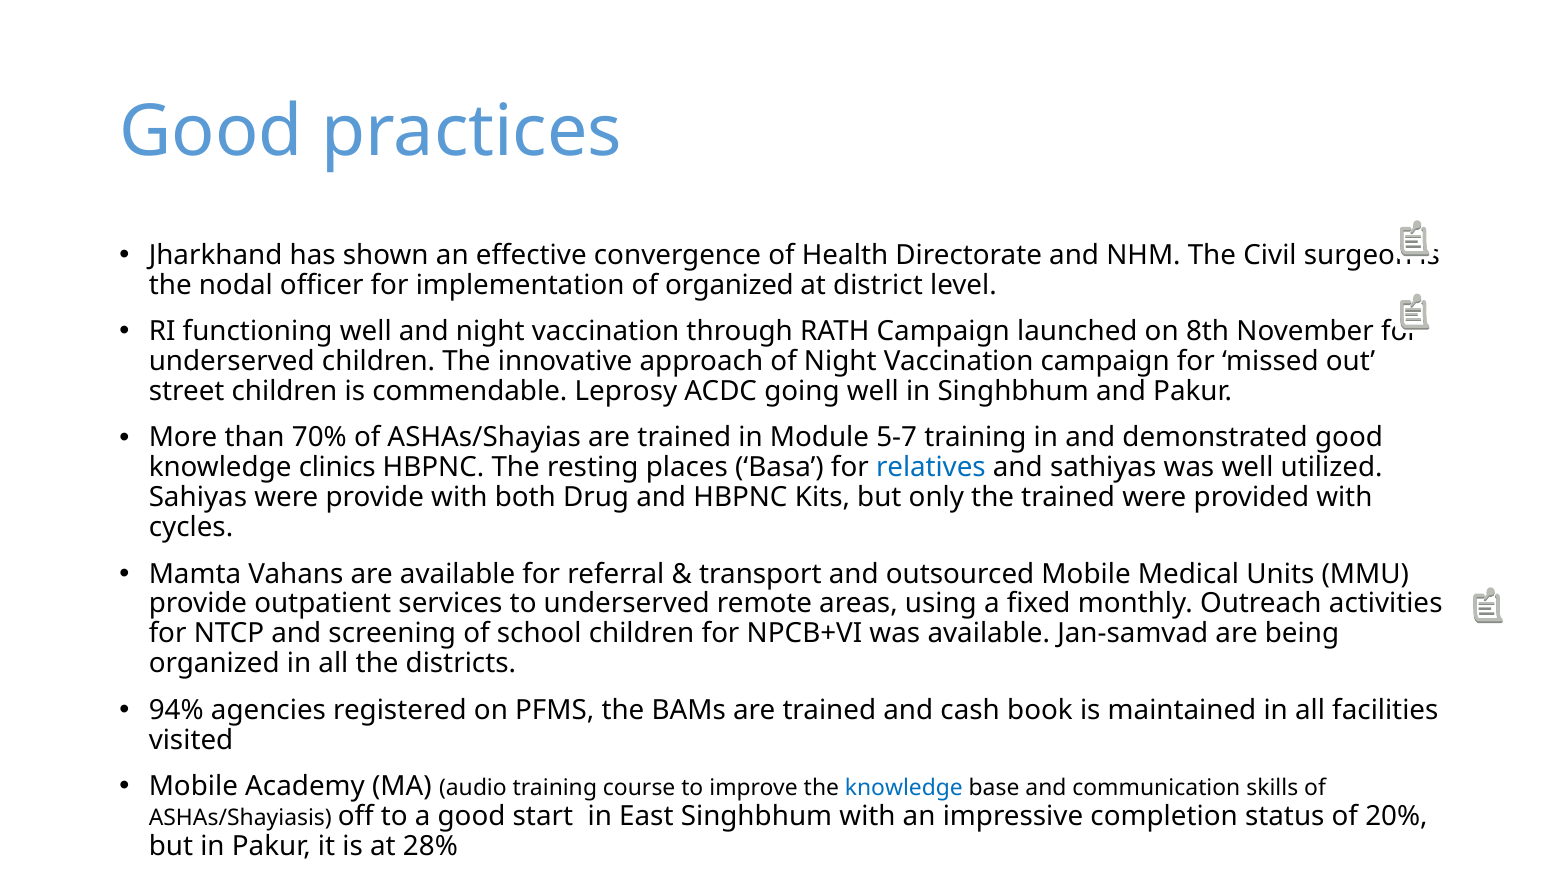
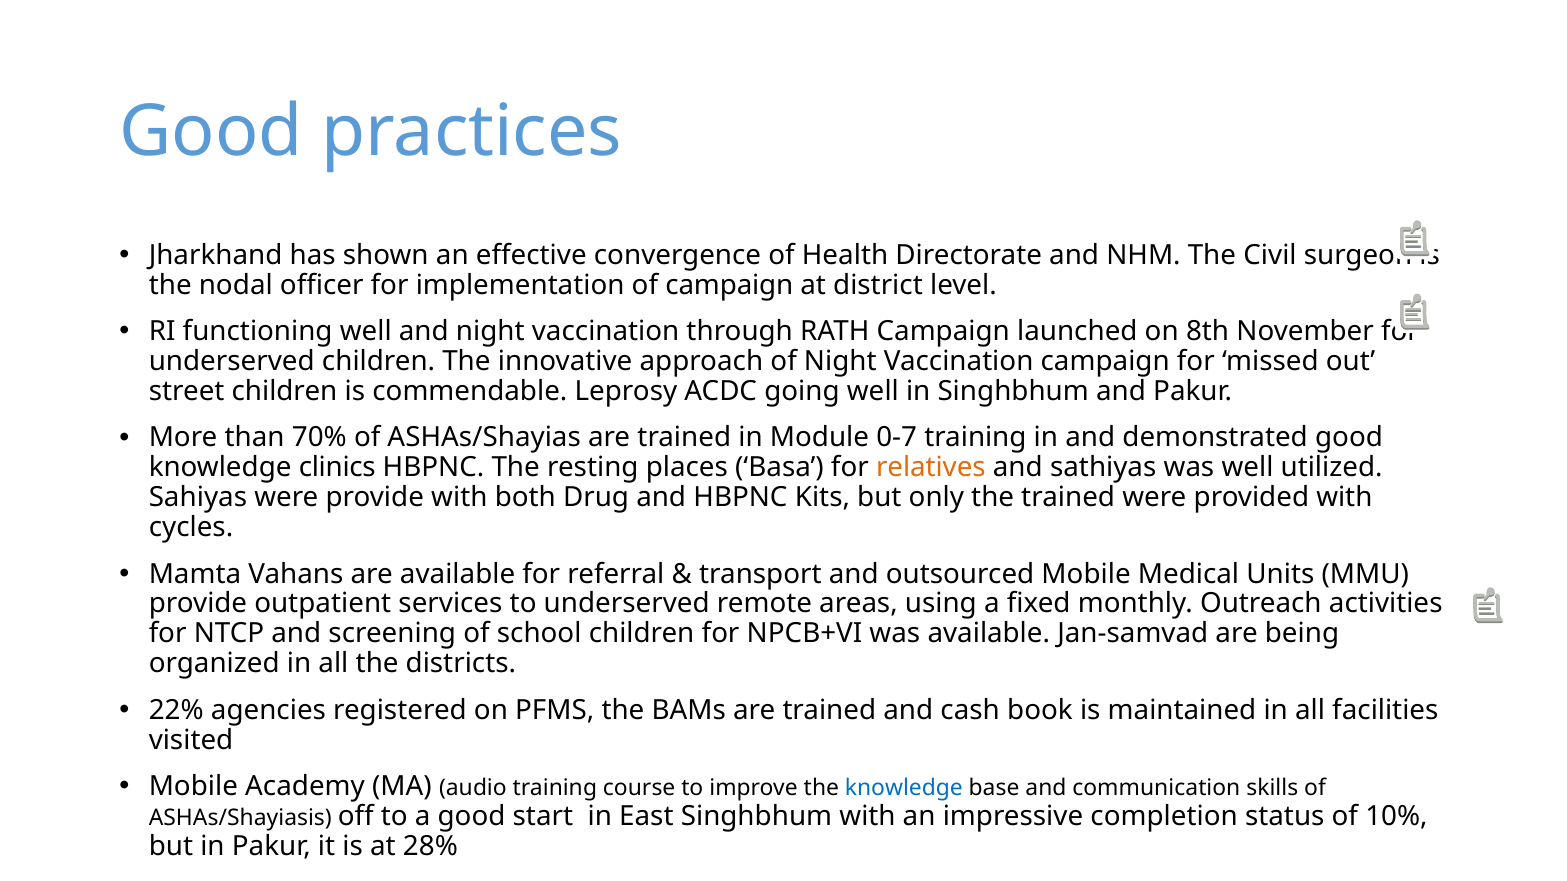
of organized: organized -> campaign (729, 285)
5-7: 5-7 -> 0-7 (897, 438)
relatives colour: blue -> orange (931, 468)
94%: 94% -> 22% (176, 710)
20%: 20% -> 10% (1396, 817)
